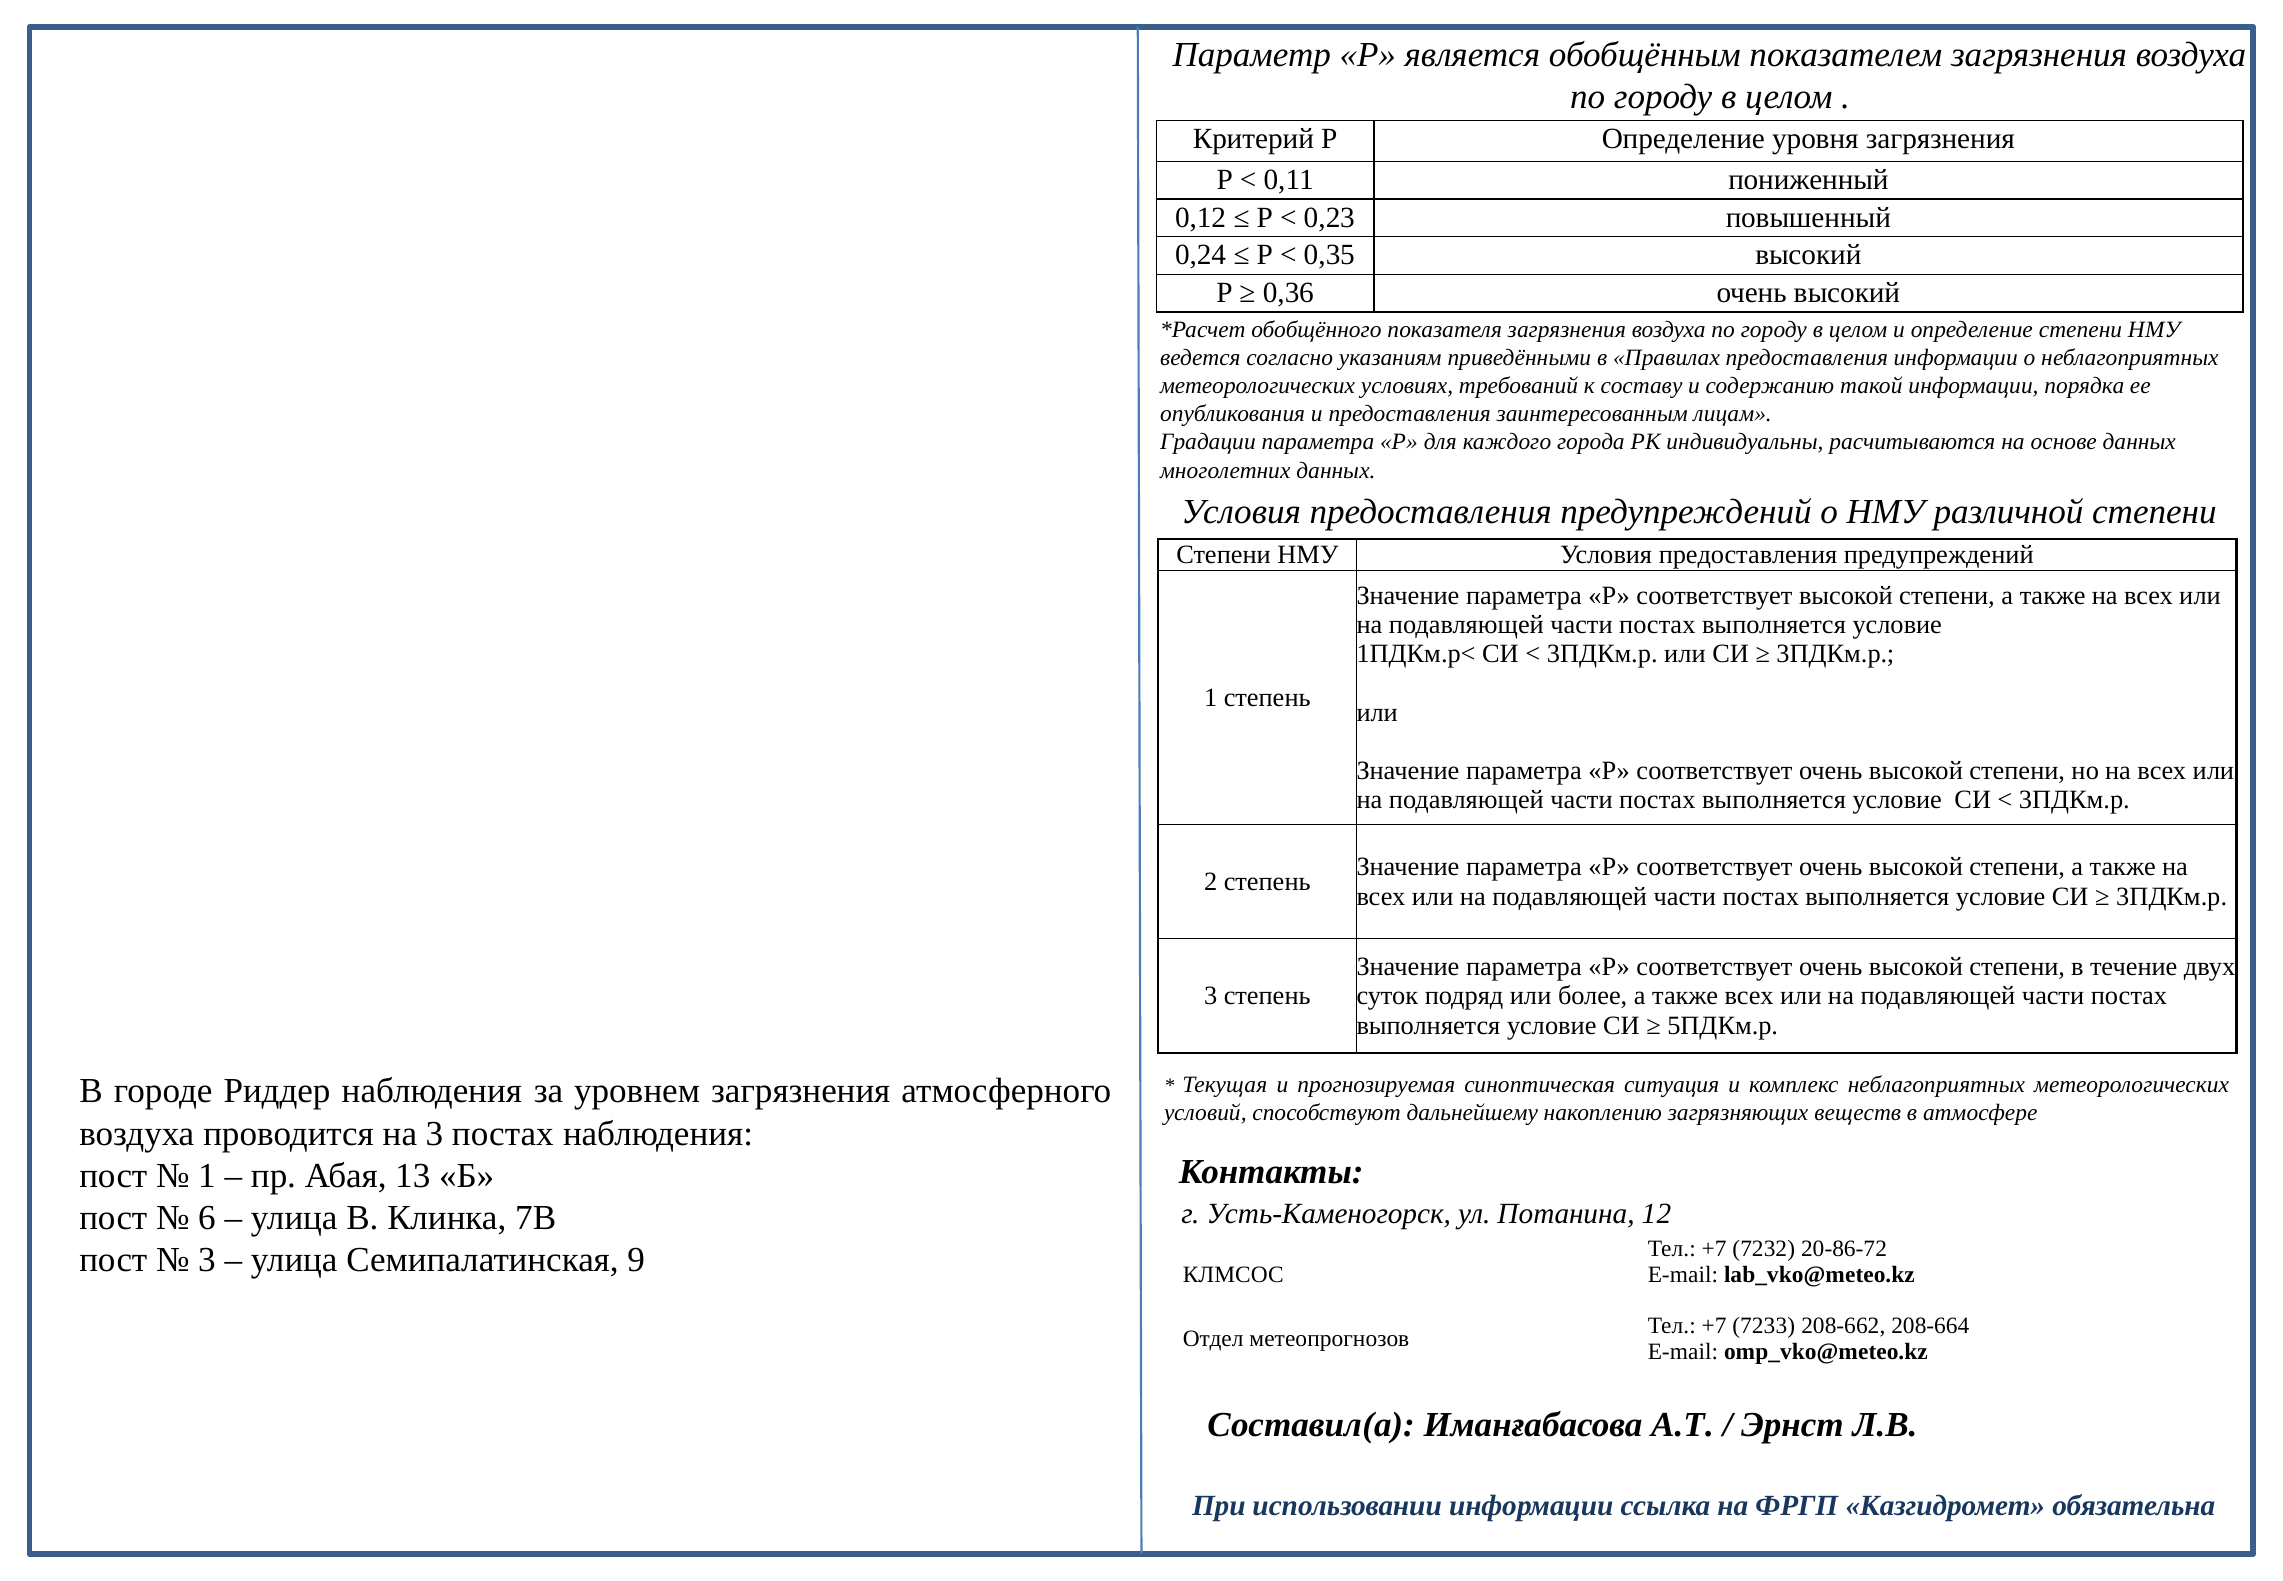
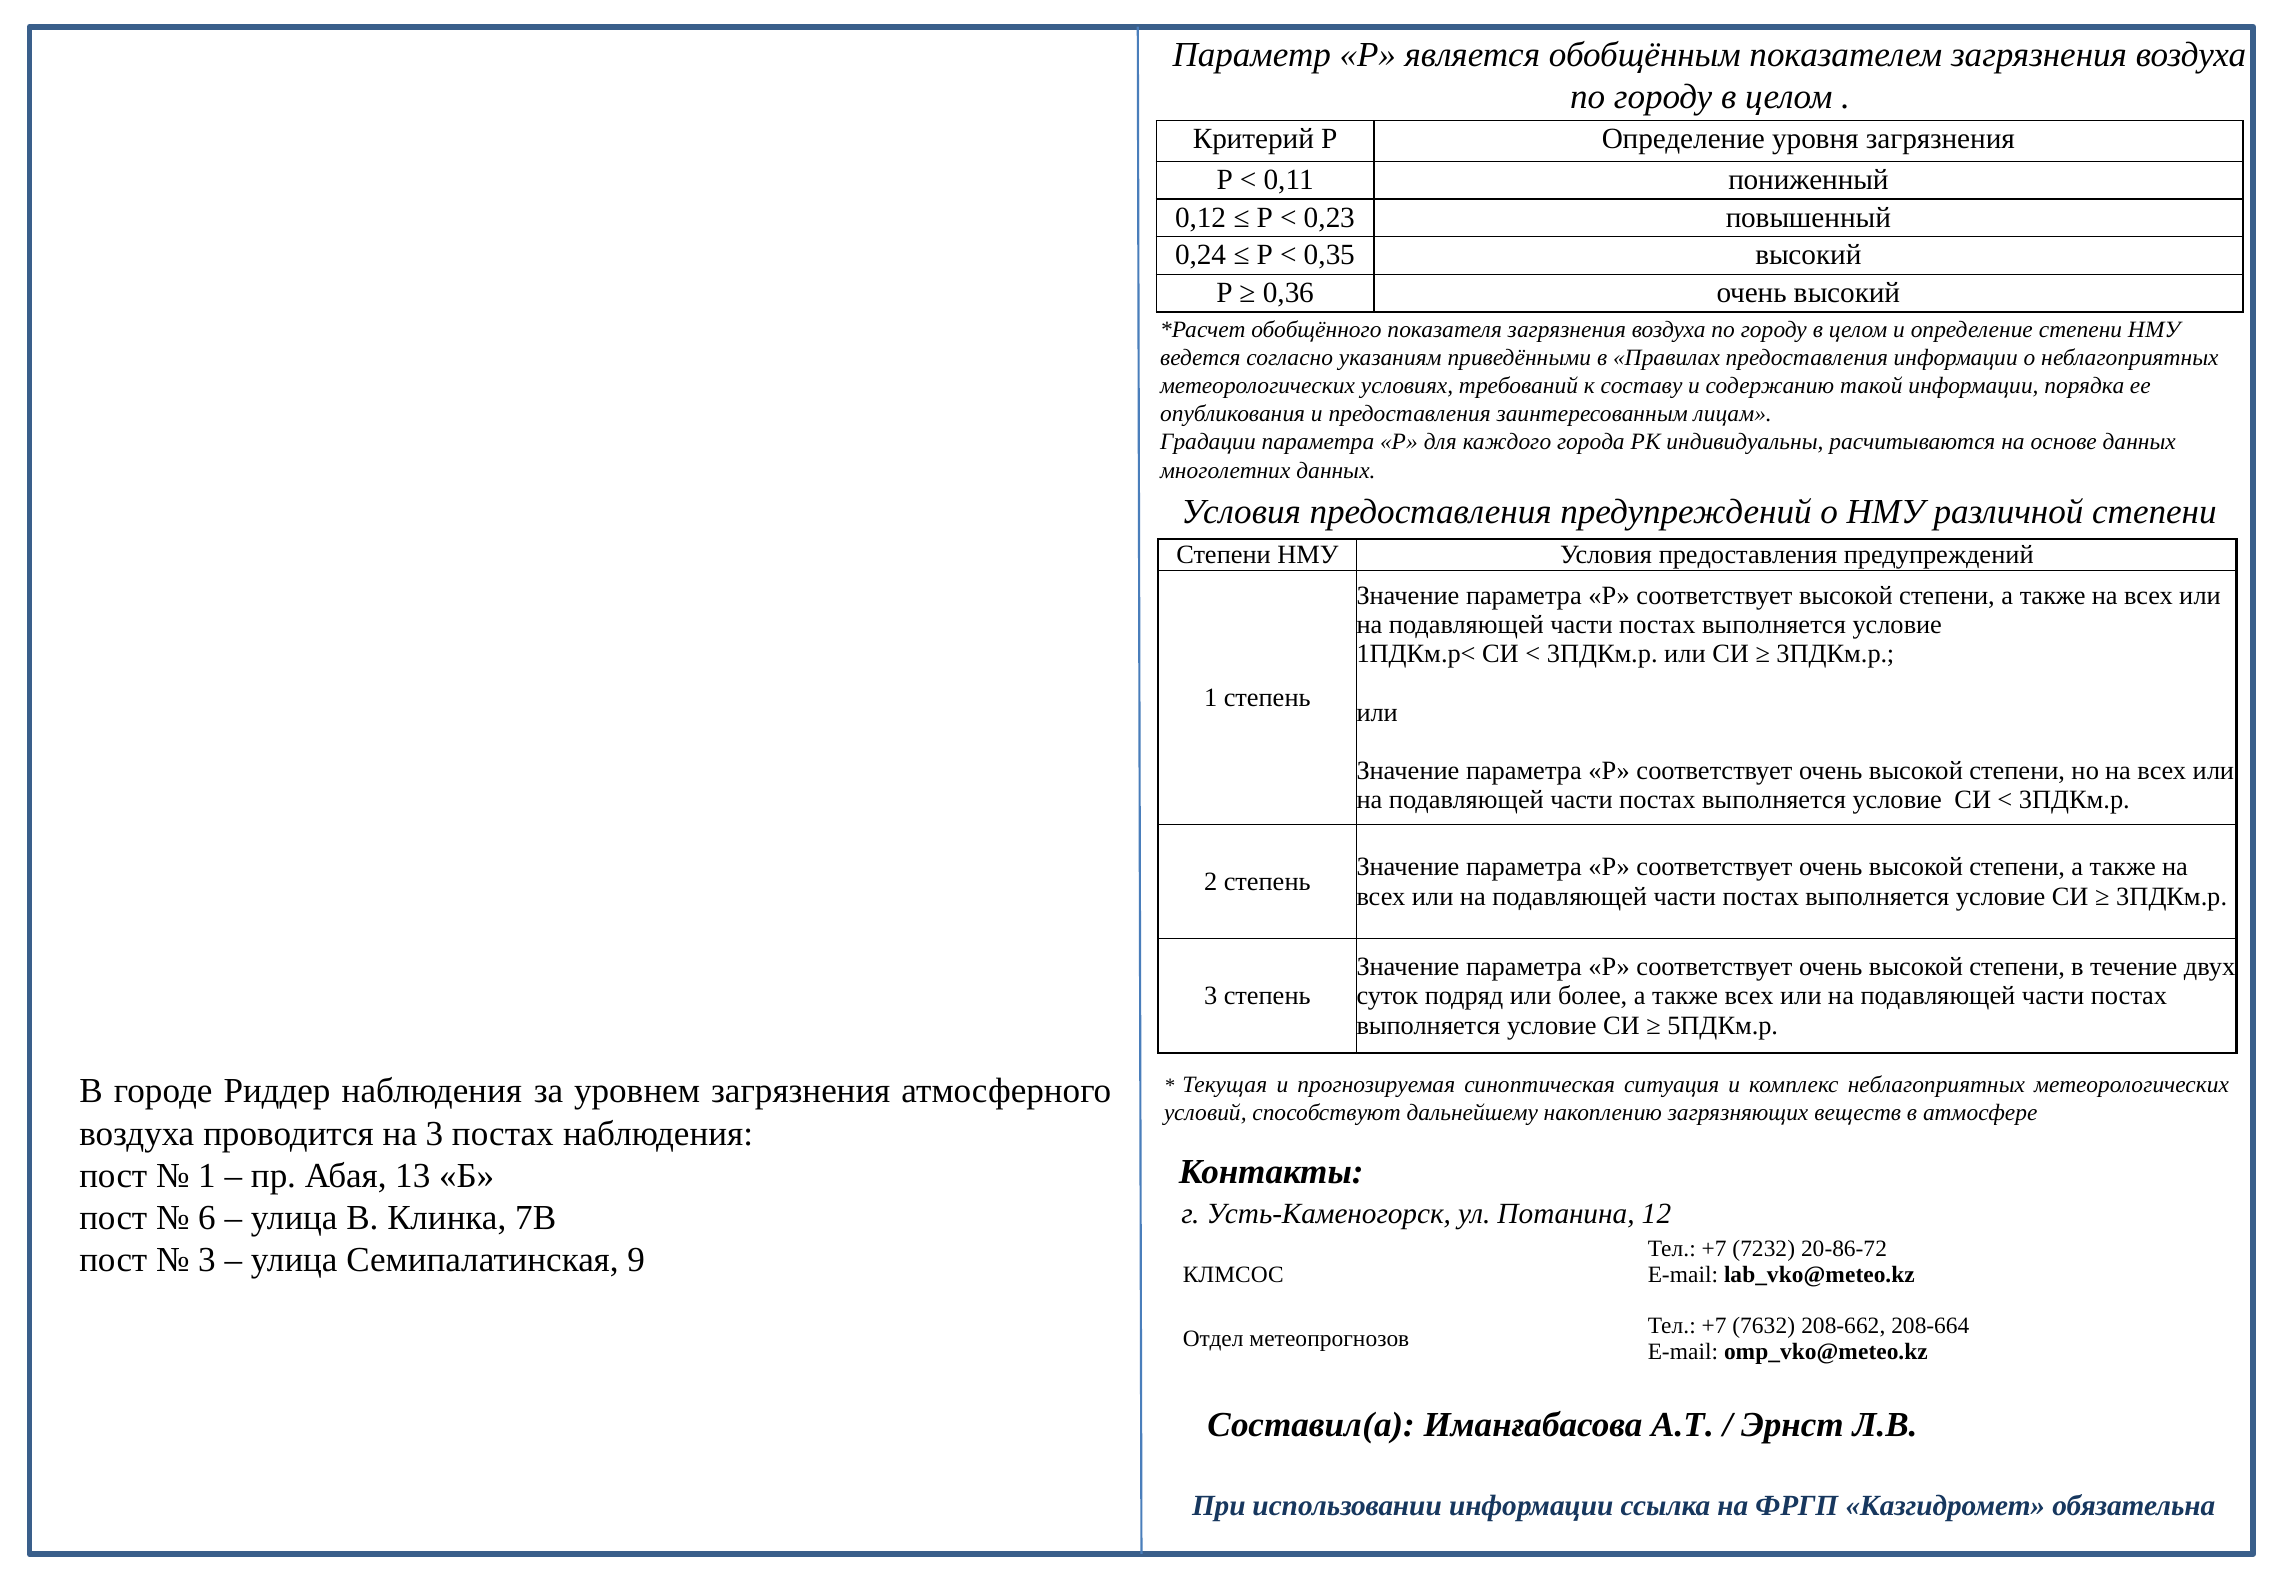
7233: 7233 -> 7632 (1764, 1325)
